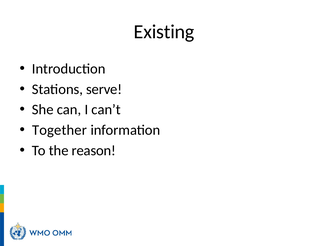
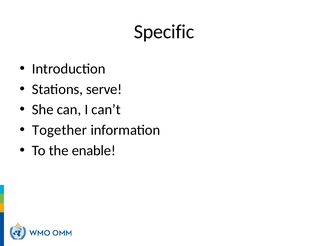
Existing: Existing -> Specific (164, 32)
reason: reason -> enable (94, 150)
